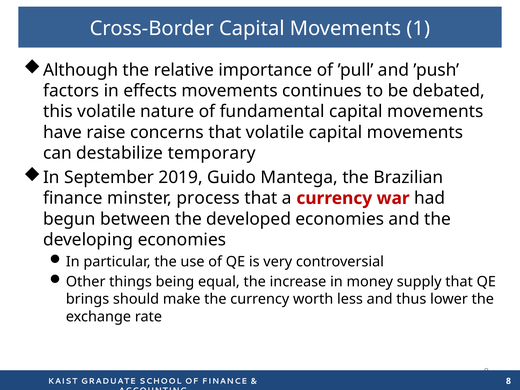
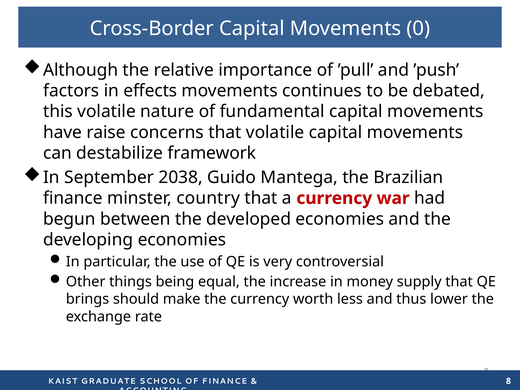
1: 1 -> 0 (418, 28)
temporary: temporary -> framework (212, 153)
2019: 2019 -> 2038 (181, 177)
process: process -> country (208, 198)
